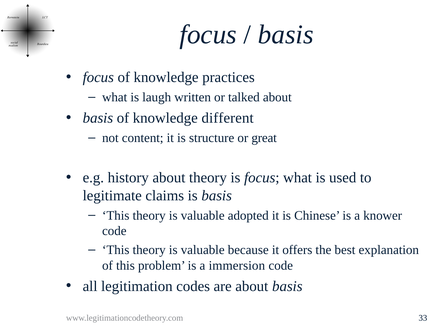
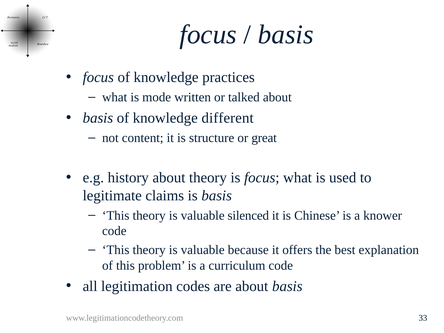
laugh: laugh -> mode (157, 97)
adopted: adopted -> silenced (248, 215)
immersion: immersion -> curriculum (237, 266)
